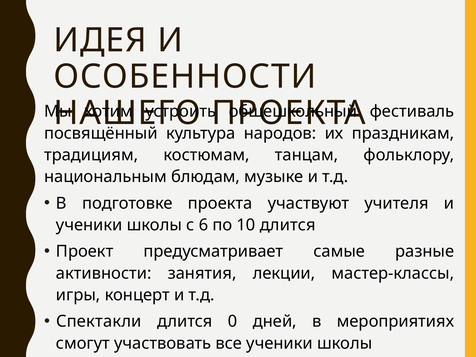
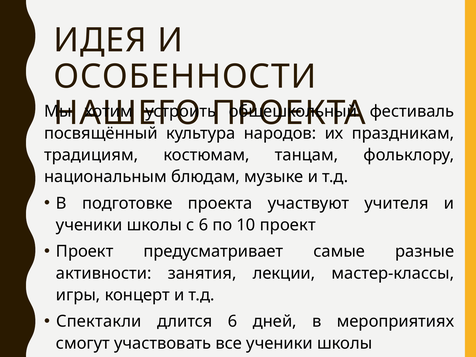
10 длится: длится -> проект (288, 225)
длится 0: 0 -> 6 (233, 322)
